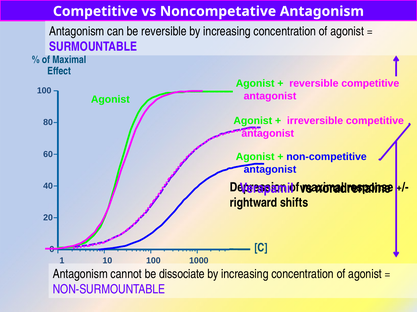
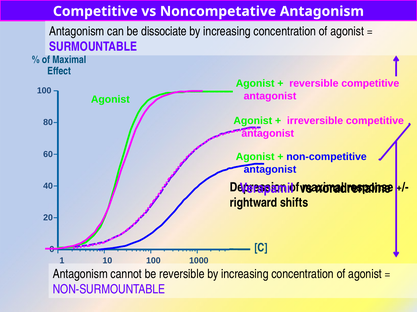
be reversible: reversible -> dissociate (164, 31)
be dissociate: dissociate -> reversible (182, 275)
